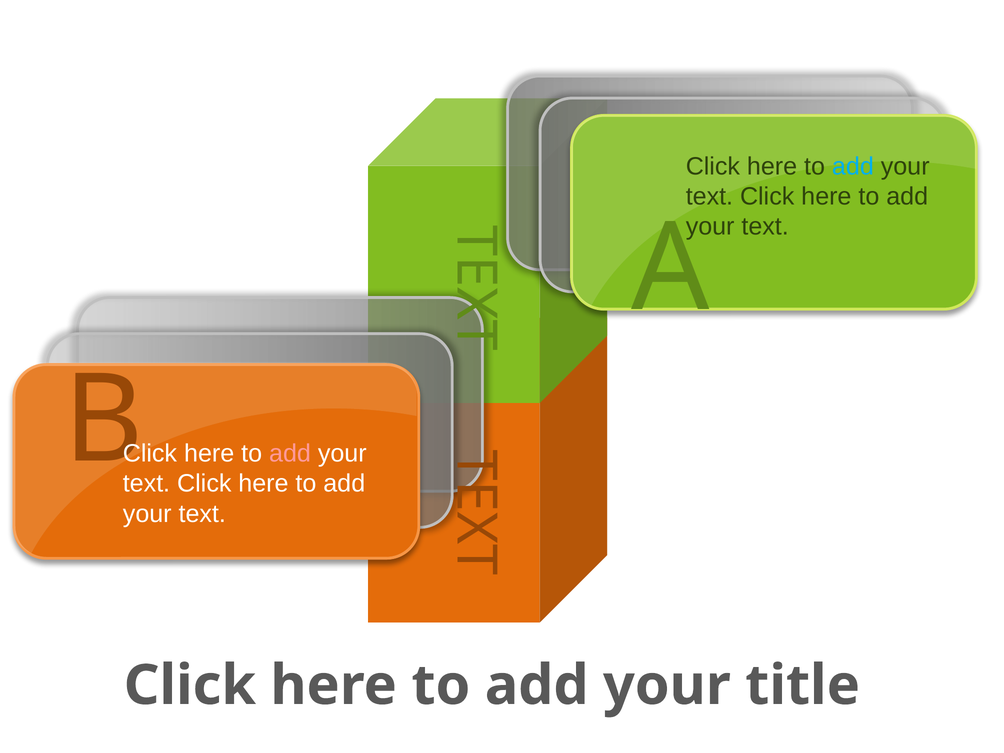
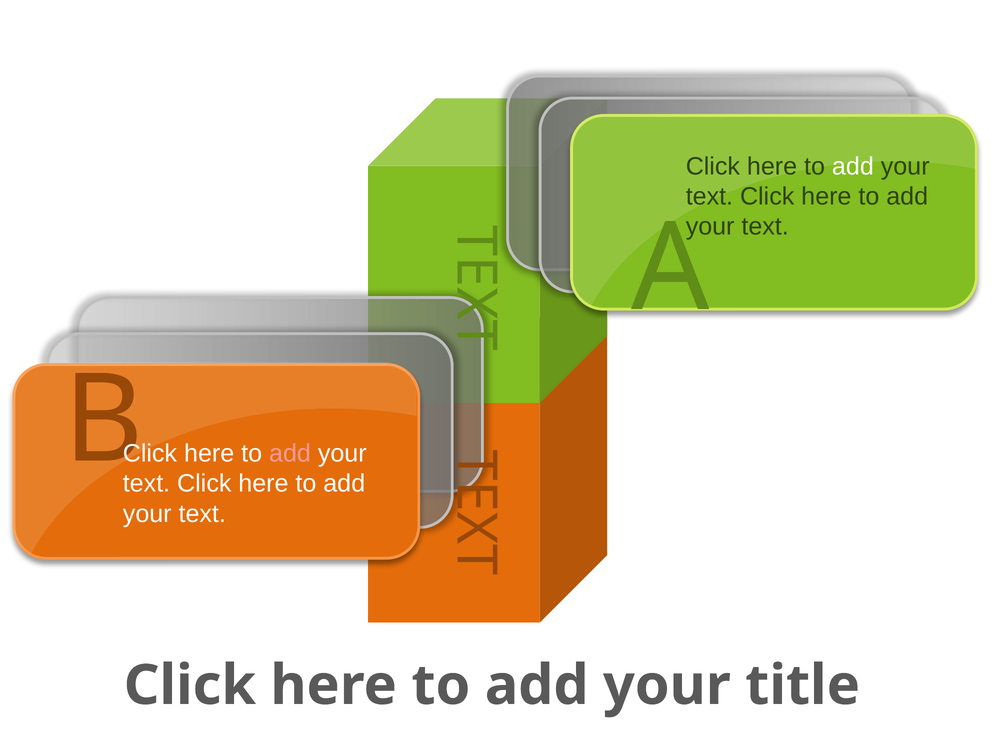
add colour: light blue -> white (853, 166)
